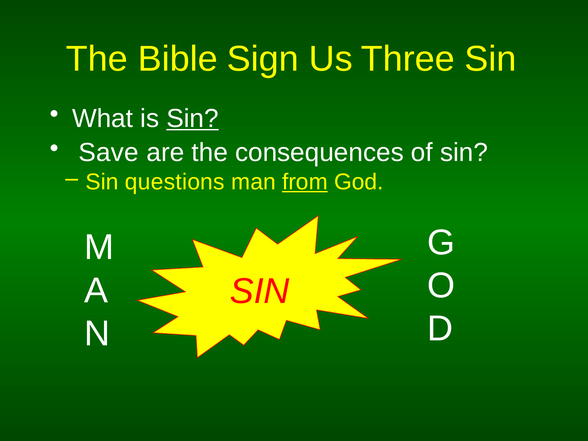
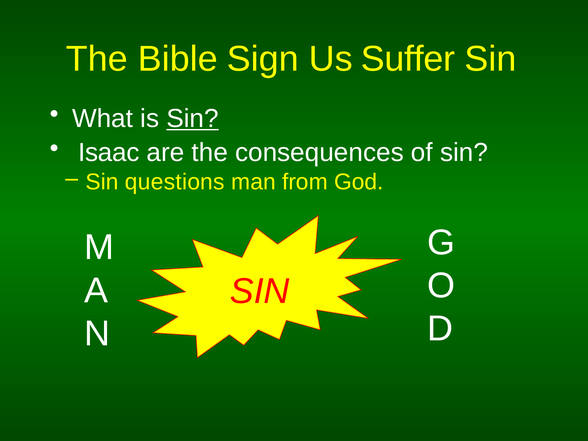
Three: Three -> Suffer (408, 59)
Save: Save -> Isaac (109, 153)
from underline: present -> none (305, 182)
